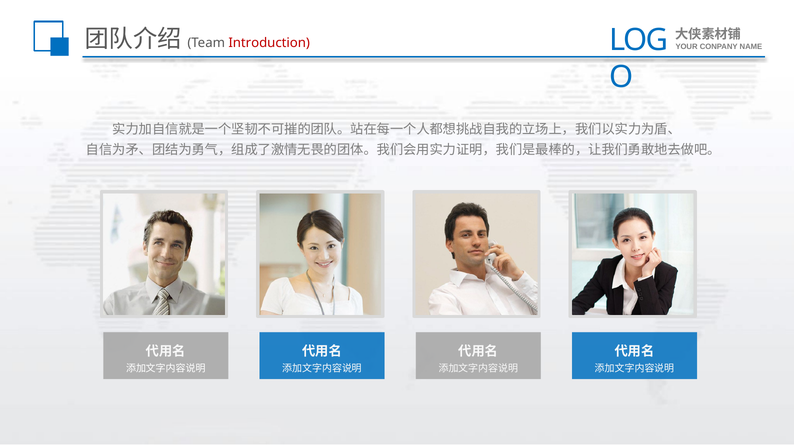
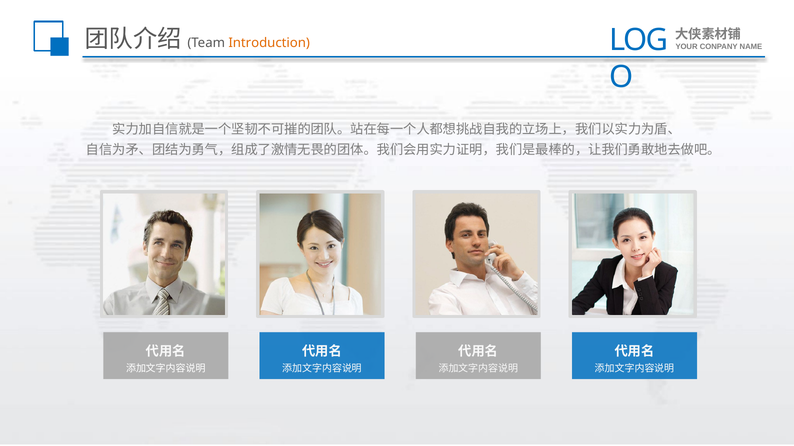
Introduction colour: red -> orange (269, 43)
